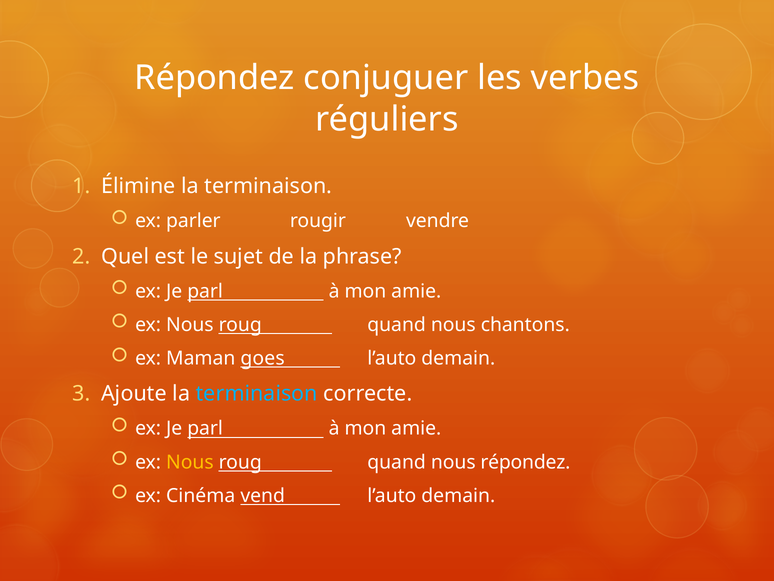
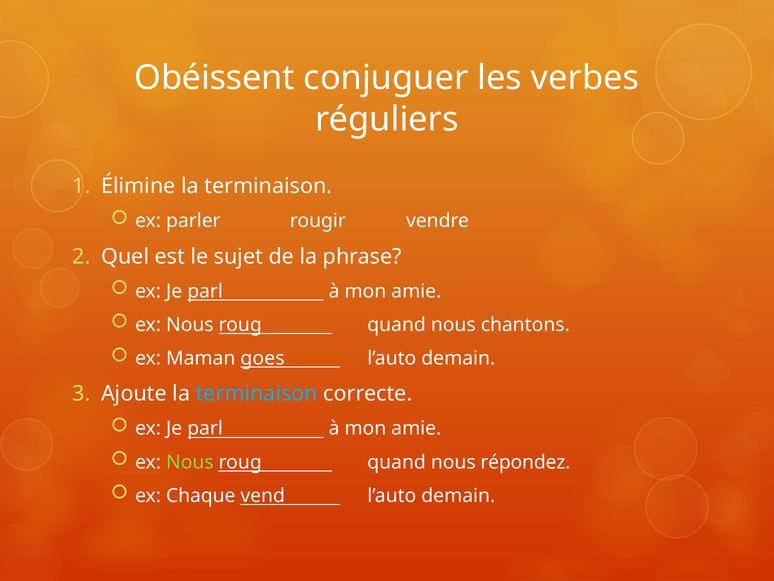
Répondez: Répondez -> Obéissent (215, 78)
Nous colour: yellow -> light green (190, 462)
Cinéma: Cinéma -> Chaque (201, 495)
